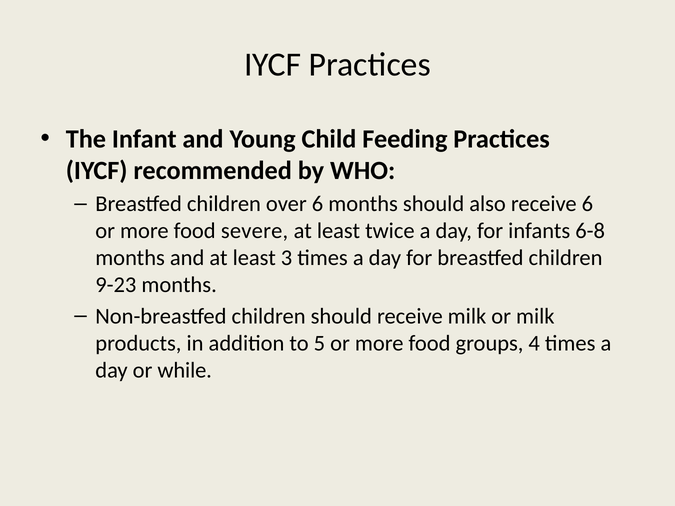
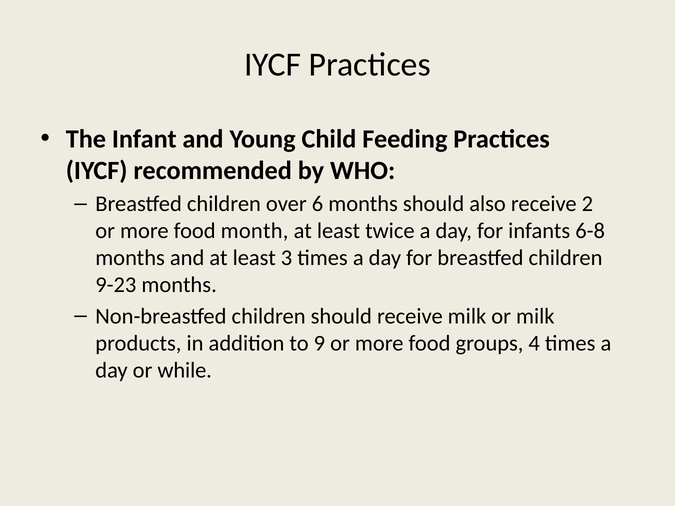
receive 6: 6 -> 2 (587, 204)
severe: severe -> month (255, 231)
5: 5 -> 9 (319, 343)
